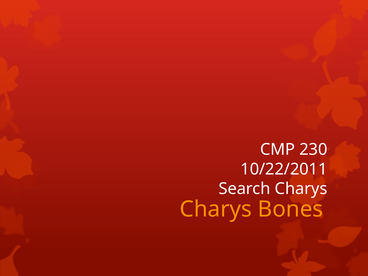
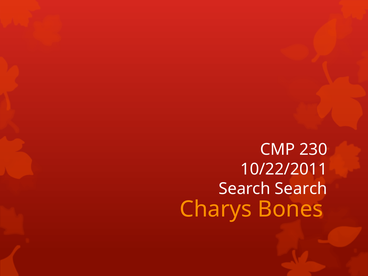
Search Charys: Charys -> Search (301, 189)
